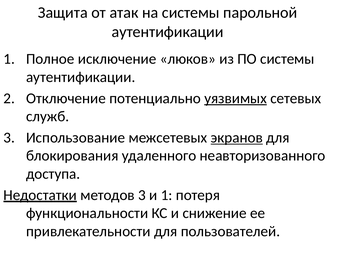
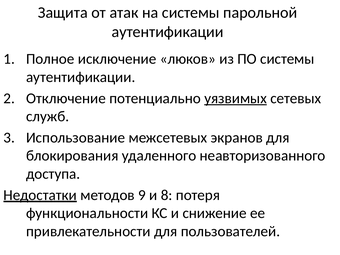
экранов underline: present -> none (237, 138)
методов 3: 3 -> 9 (142, 195)
и 1: 1 -> 8 (167, 195)
